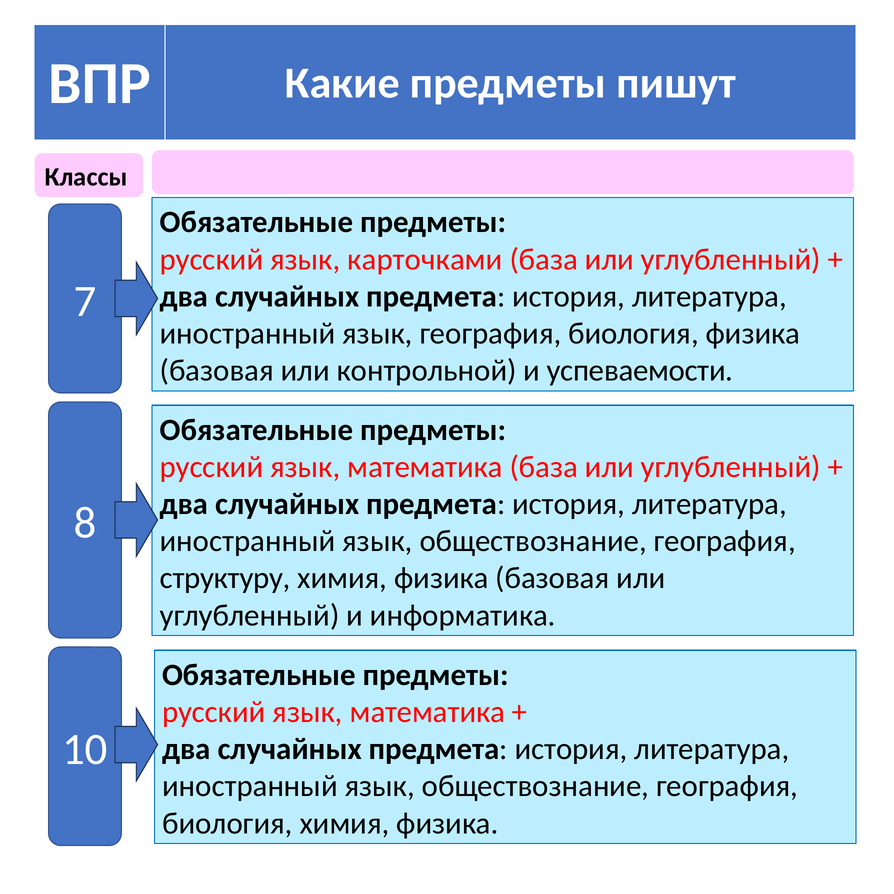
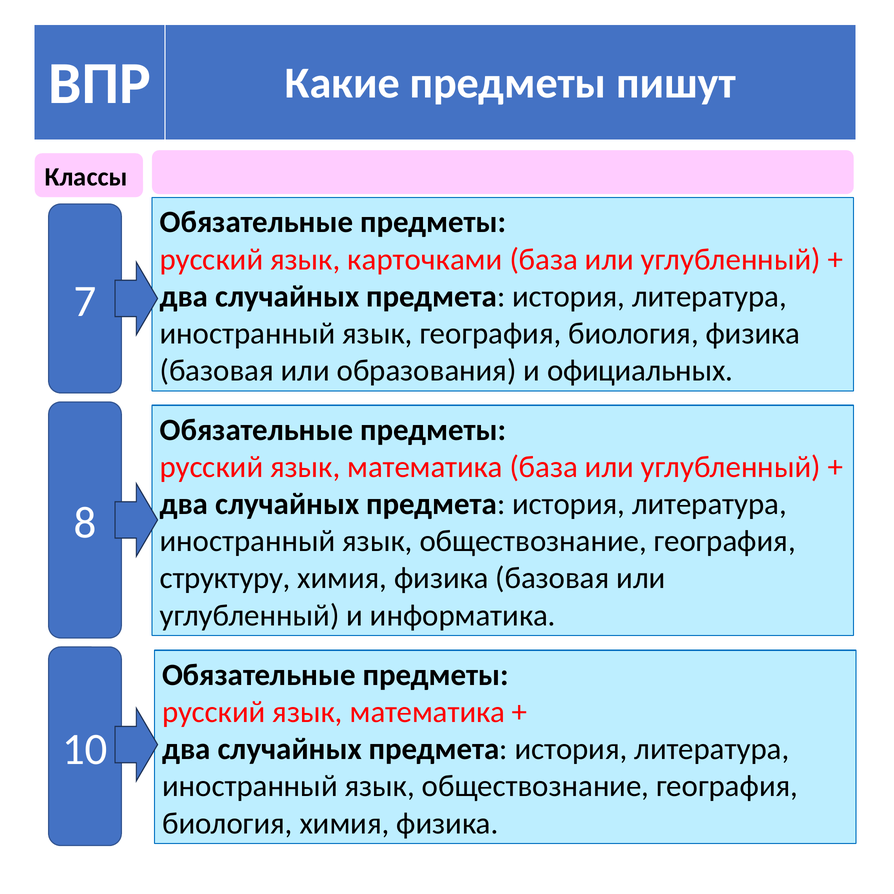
контрольной: контрольной -> образования (427, 371)
успеваемости: успеваемости -> официальных (640, 371)
